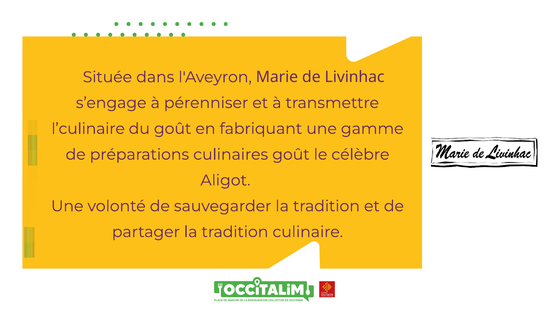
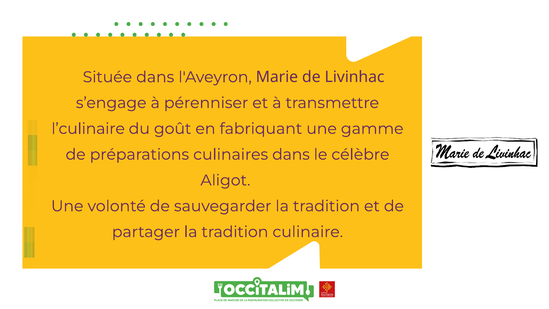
culinaires goût: goût -> dans (291, 154)
